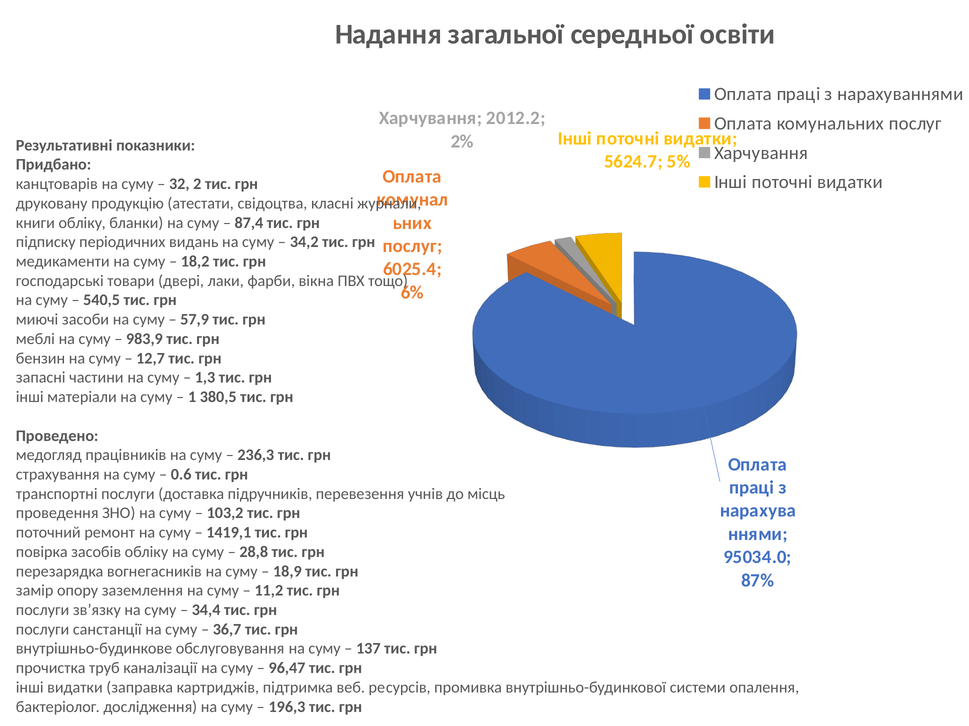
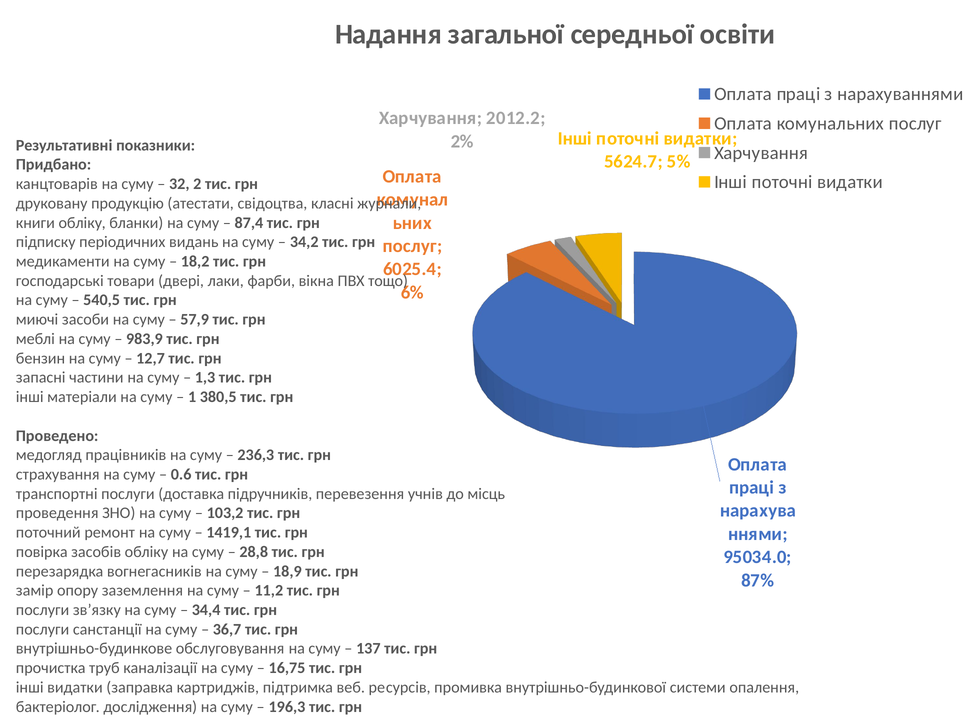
96,47: 96,47 -> 16,75 (287, 669)
